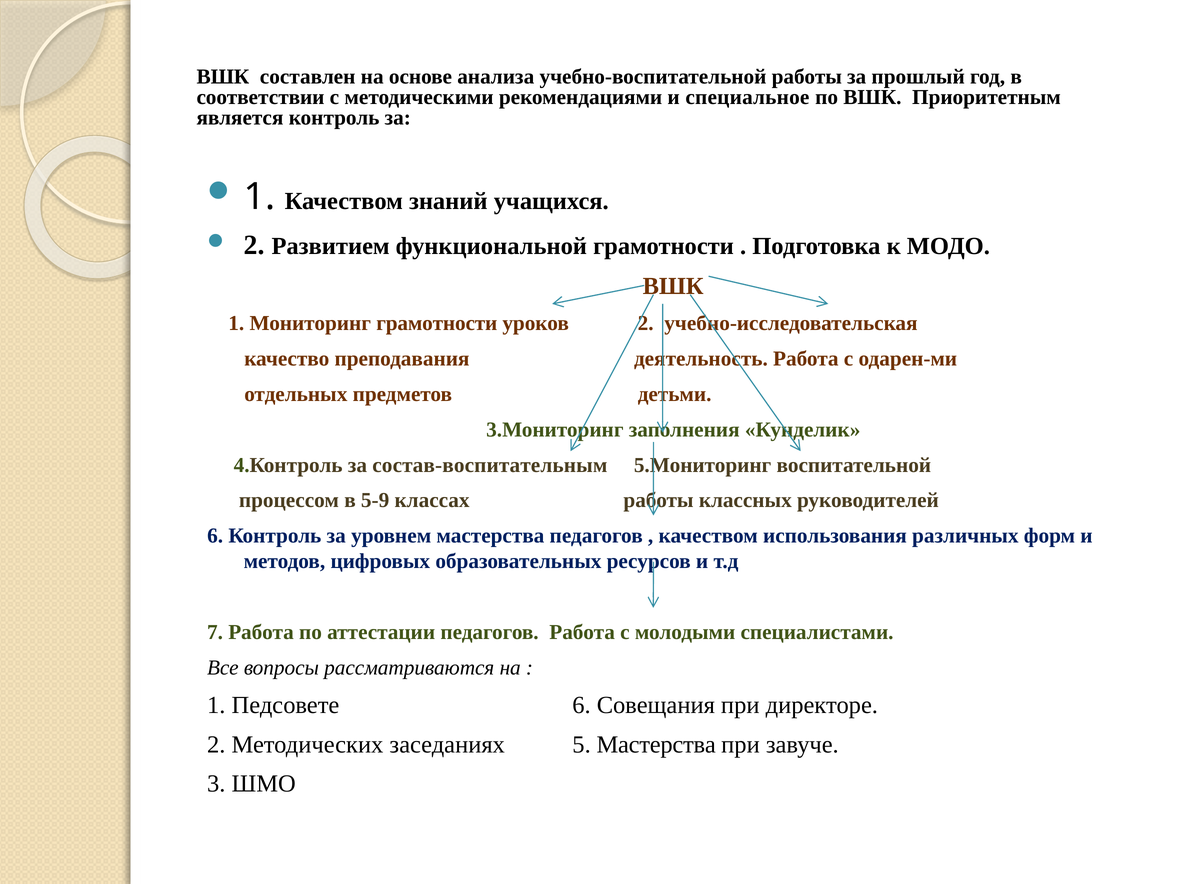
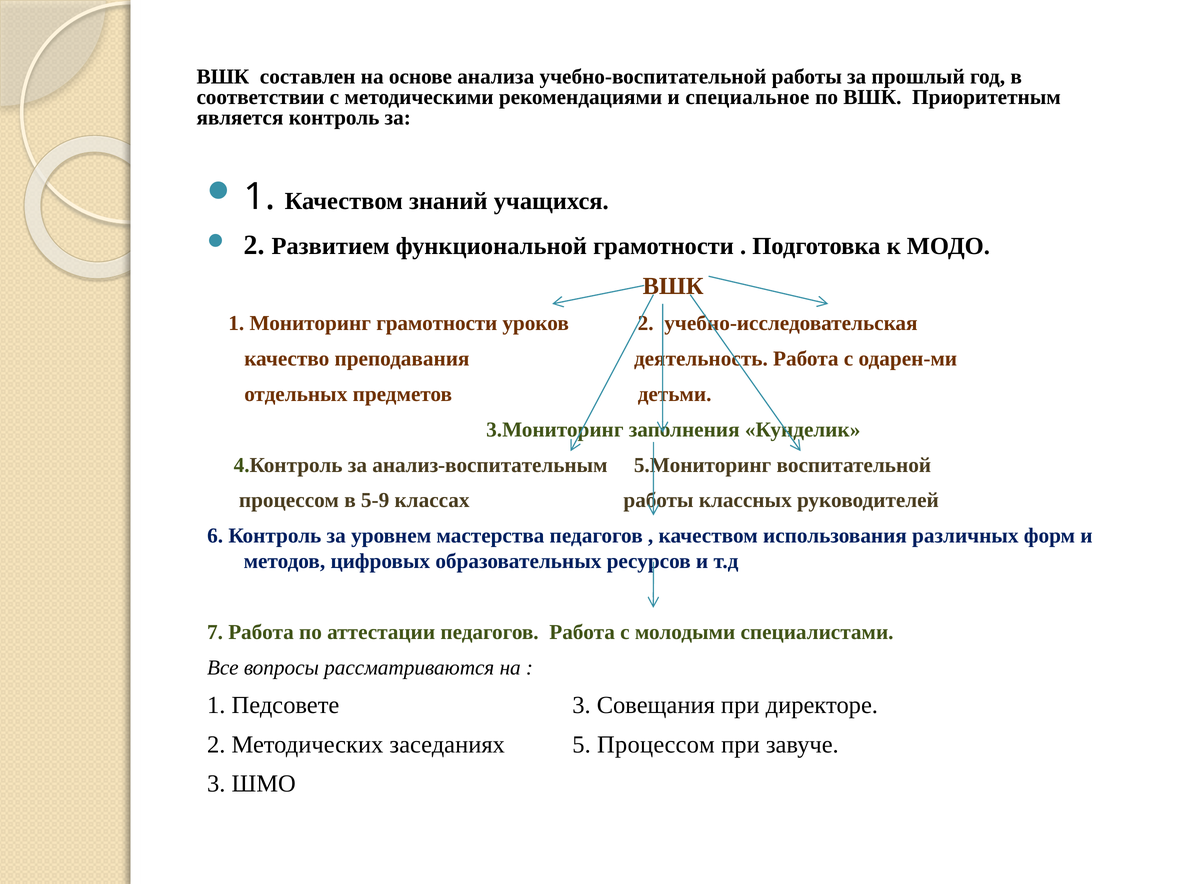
состав-воспитательным: состав-воспитательным -> анализ-воспитательным (490, 465)
Педсовете 6: 6 -> 3 (581, 705)
5 Мастерства: Мастерства -> Процессом (656, 744)
